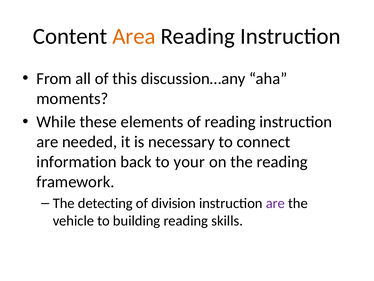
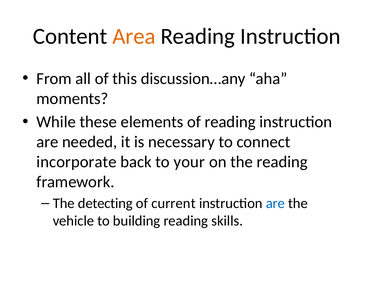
information: information -> incorporate (77, 162)
division: division -> current (173, 203)
are colour: purple -> blue (275, 203)
